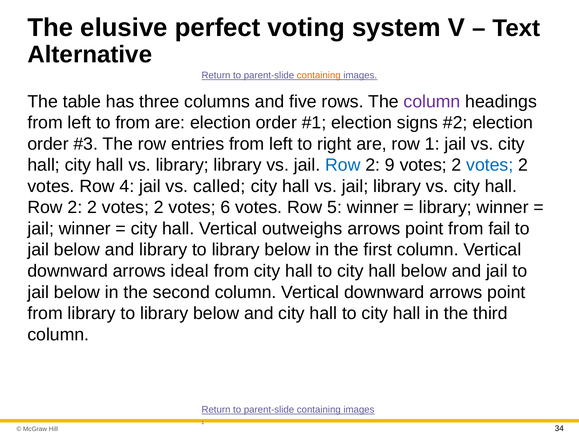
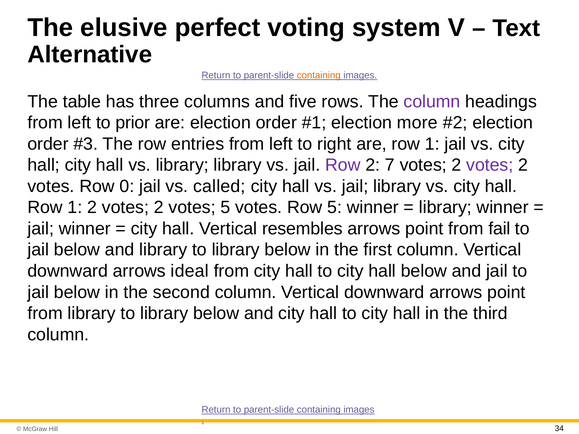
to from: from -> prior (133, 123)
signs: signs -> more (417, 123)
Row colour: blue -> purple (343, 165)
9: 9 -> 7 (390, 165)
votes colour: blue -> purple (490, 165)
4: 4 -> 0 (127, 186)
2: 2 -> 1 (75, 208)
votes 6: 6 -> 5 (225, 208)
outweighs: outweighs -> resembles (302, 229)
